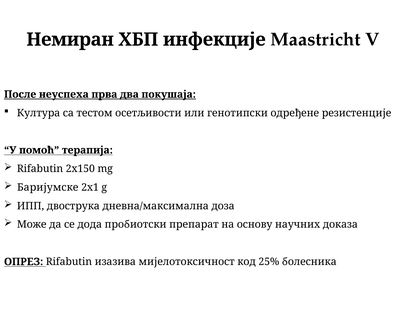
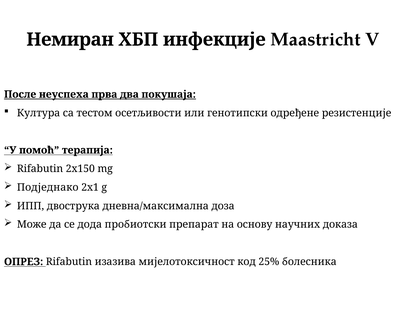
Баријумске: Баријумске -> Подједнако (48, 187)
